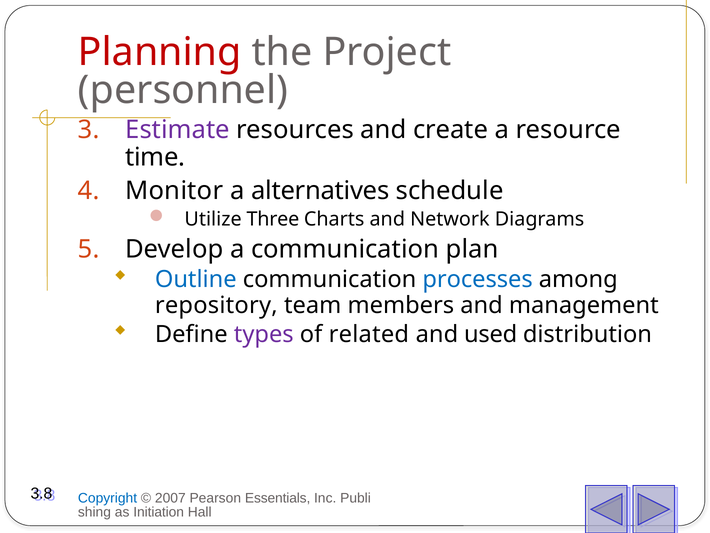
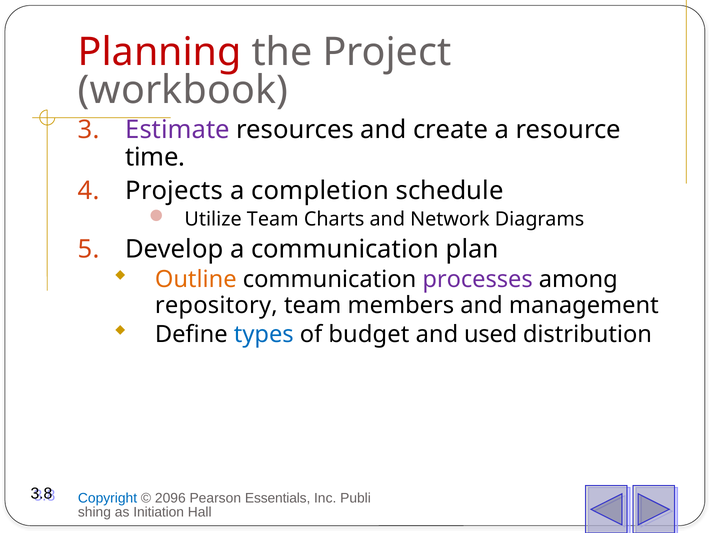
personnel: personnel -> workbook (183, 90)
Monitor: Monitor -> Projects (174, 191)
alternatives: alternatives -> completion (320, 191)
Utilize Three: Three -> Team (273, 219)
Outline colour: blue -> orange (196, 279)
processes colour: blue -> purple (478, 279)
types colour: purple -> blue (264, 334)
related: related -> budget (369, 334)
2007: 2007 -> 2096 (170, 498)
